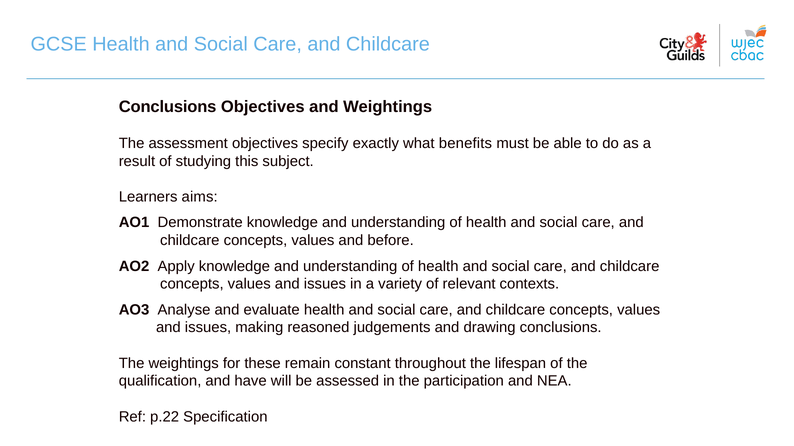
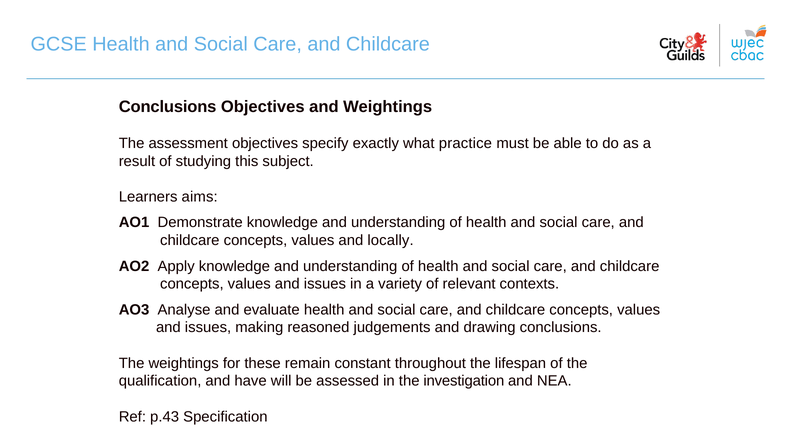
benefits: benefits -> practice (465, 143)
before: before -> locally (391, 241)
participation: participation -> investigation (464, 382)
p.22: p.22 -> p.43 (165, 417)
